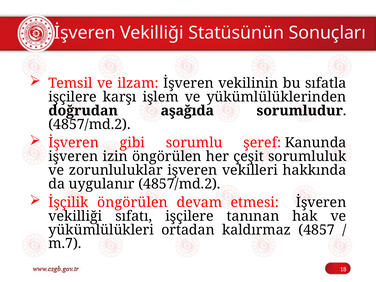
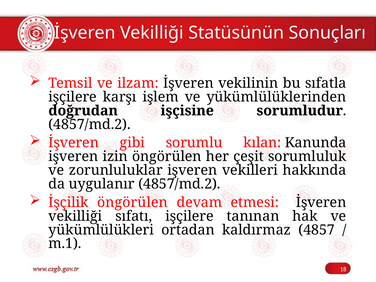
aşağıda: aşağıda -> işçisine (187, 111)
şeref: şeref -> kılan (262, 143)
m.7: m.7 -> m.1 (65, 244)
